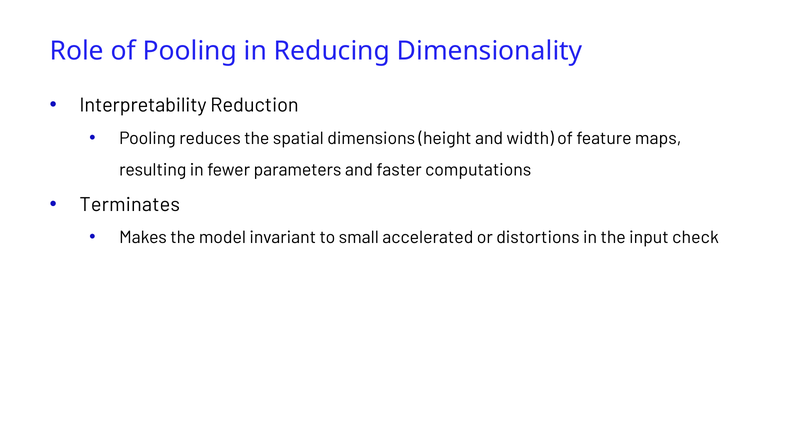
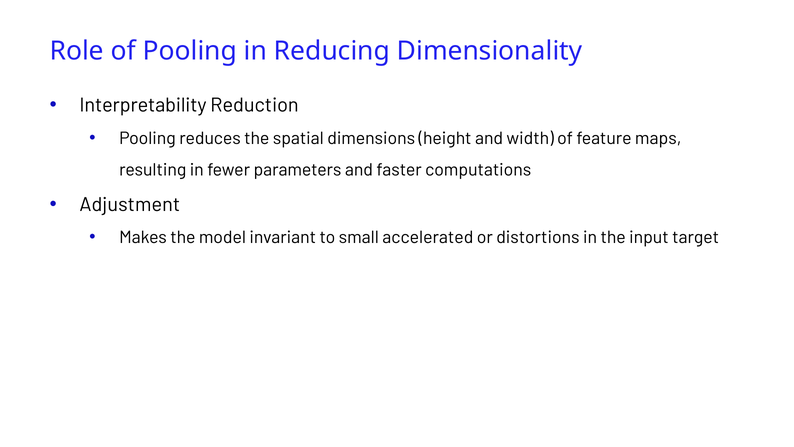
Terminates: Terminates -> Adjustment (130, 204)
check: check -> target (696, 237)
